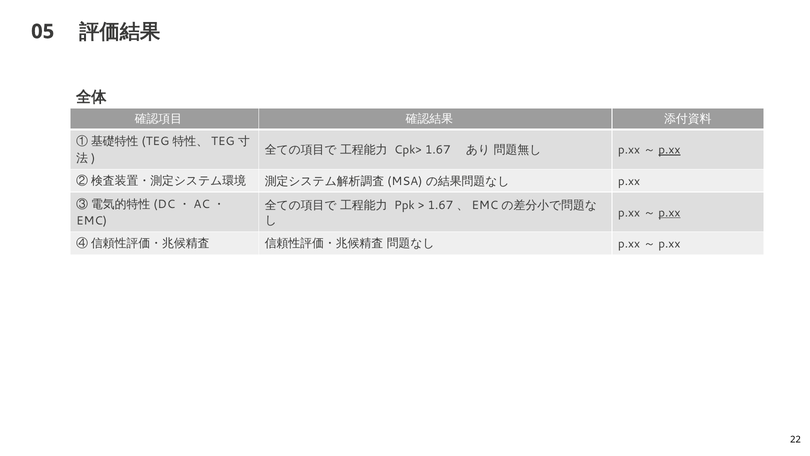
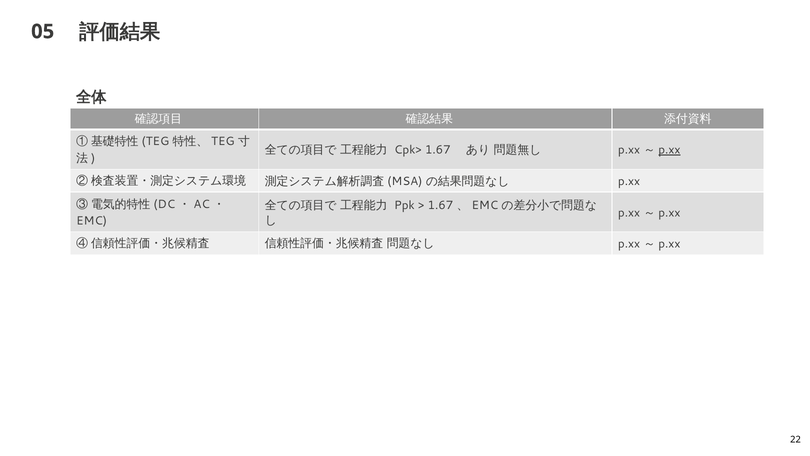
p.xx underline: present -> none (669, 212)
